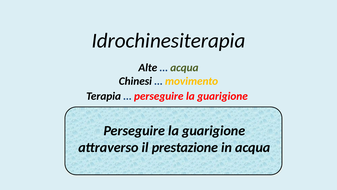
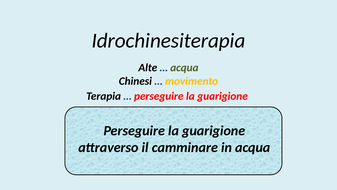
prestazione: prestazione -> camminare (185, 147)
